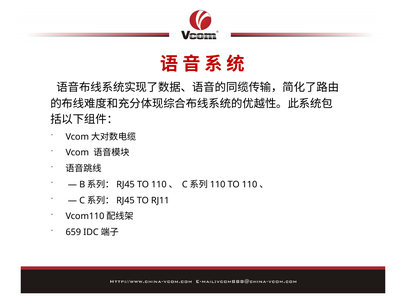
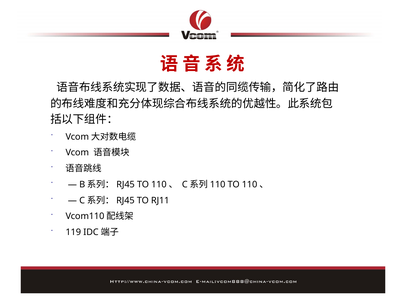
659: 659 -> 119 (73, 232)
